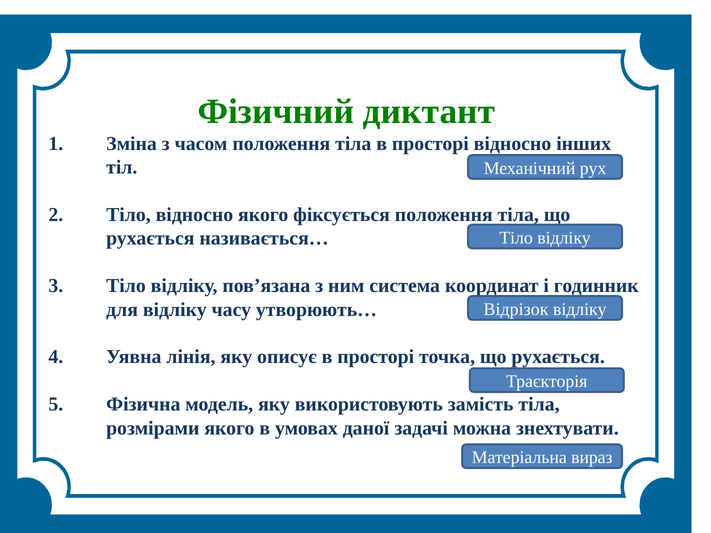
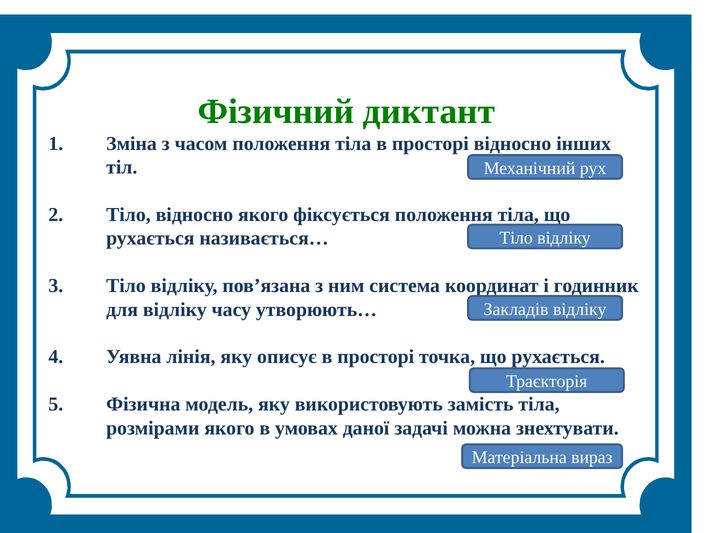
Відрізок: Відрізок -> Закладів (516, 309)
